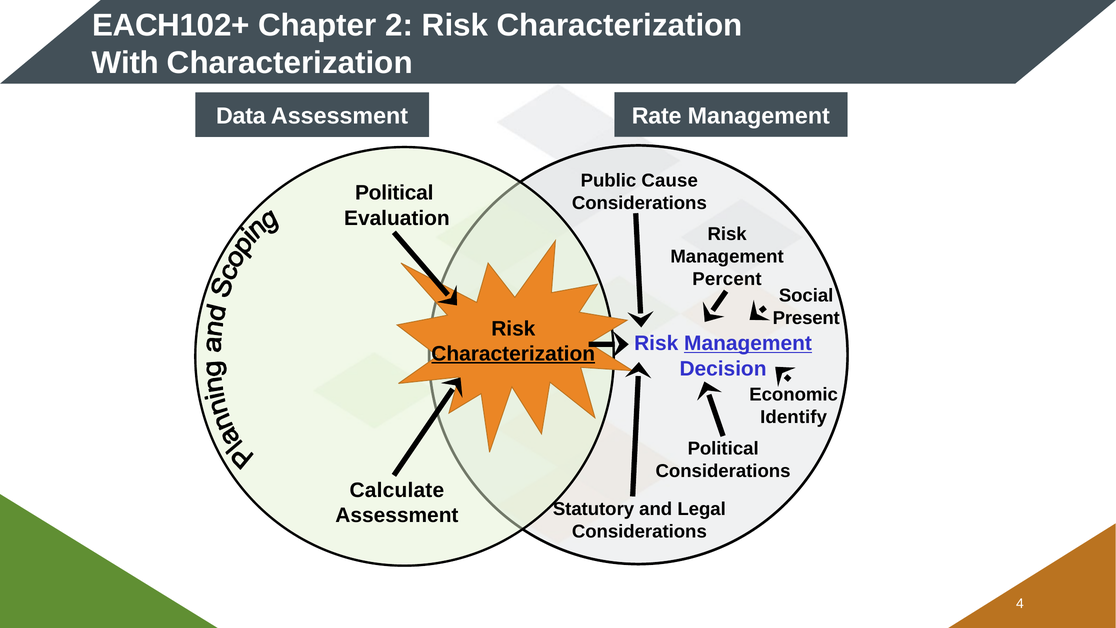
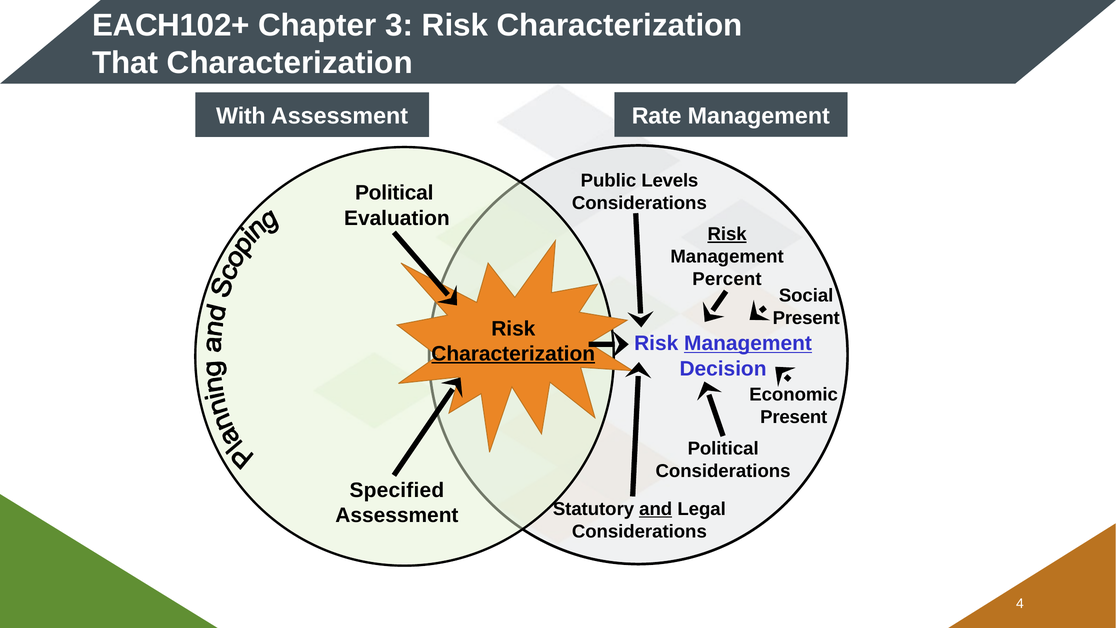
2: 2 -> 3 (399, 25)
With: With -> That (125, 63)
Data: Data -> With (241, 116)
Cause: Cause -> Levels (670, 181)
Risk underline: none -> present (727, 234)
Identify: Identify -> Present (794, 417)
Calculate: Calculate -> Specified (397, 490)
and underline: none -> present (656, 509)
